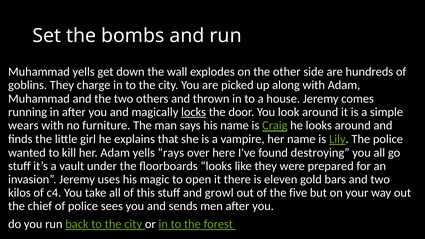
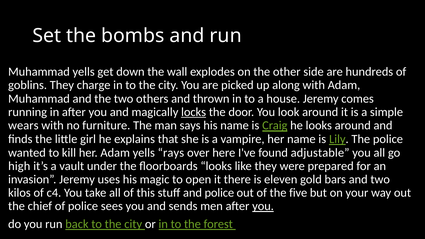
destroying: destroying -> adjustable (320, 153)
stuff: stuff -> high (19, 166)
and growl: growl -> police (219, 193)
you underline: none -> present (263, 206)
